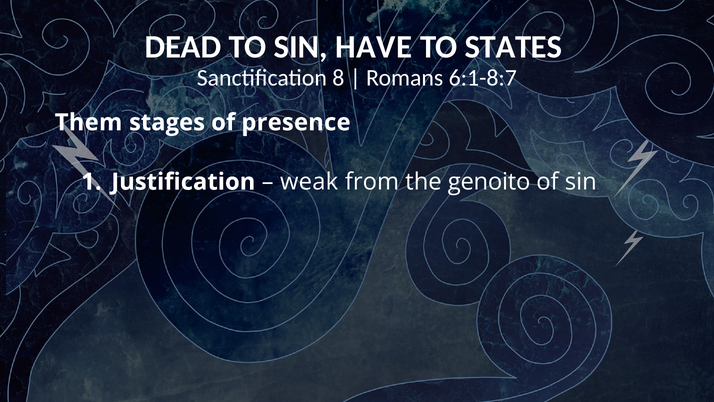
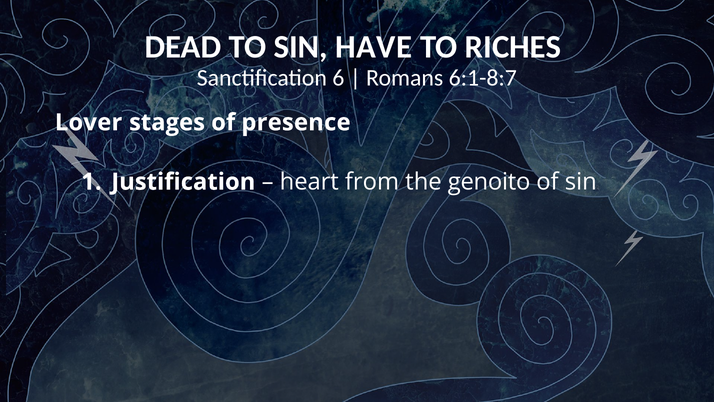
STATES: STATES -> RICHES (513, 47)
8: 8 -> 6 (338, 78)
Them: Them -> Lover (89, 122)
weak: weak -> heart (309, 182)
